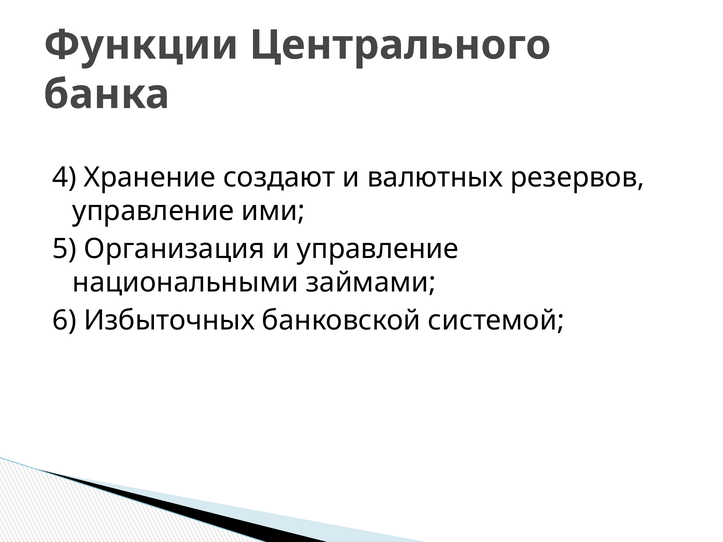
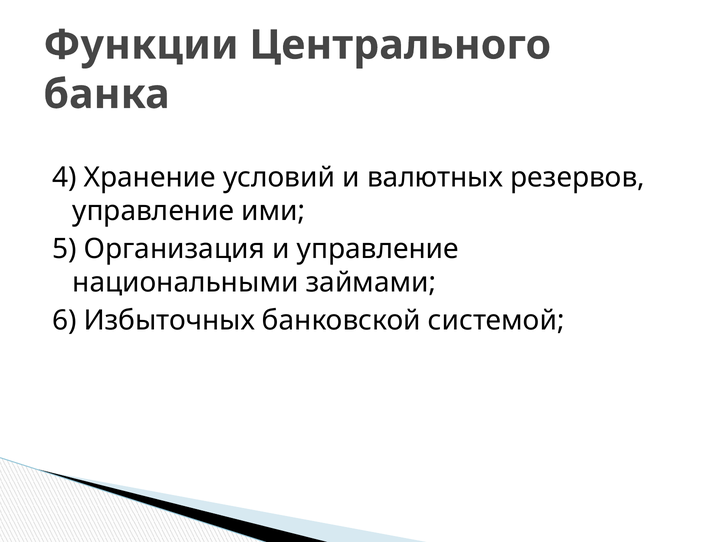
создают: создают -> условий (279, 177)
